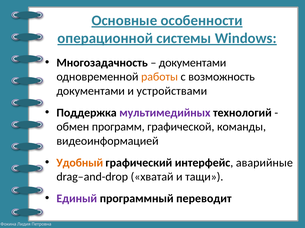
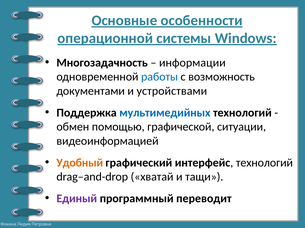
документами: документами -> информации (192, 63)
работы colour: orange -> blue (160, 77)
мультимедийных colour: purple -> blue (165, 113)
программ: программ -> помощью (118, 127)
команды: команды -> ситуации (242, 127)
интерфейс аварийные: аварийные -> технологий (264, 163)
